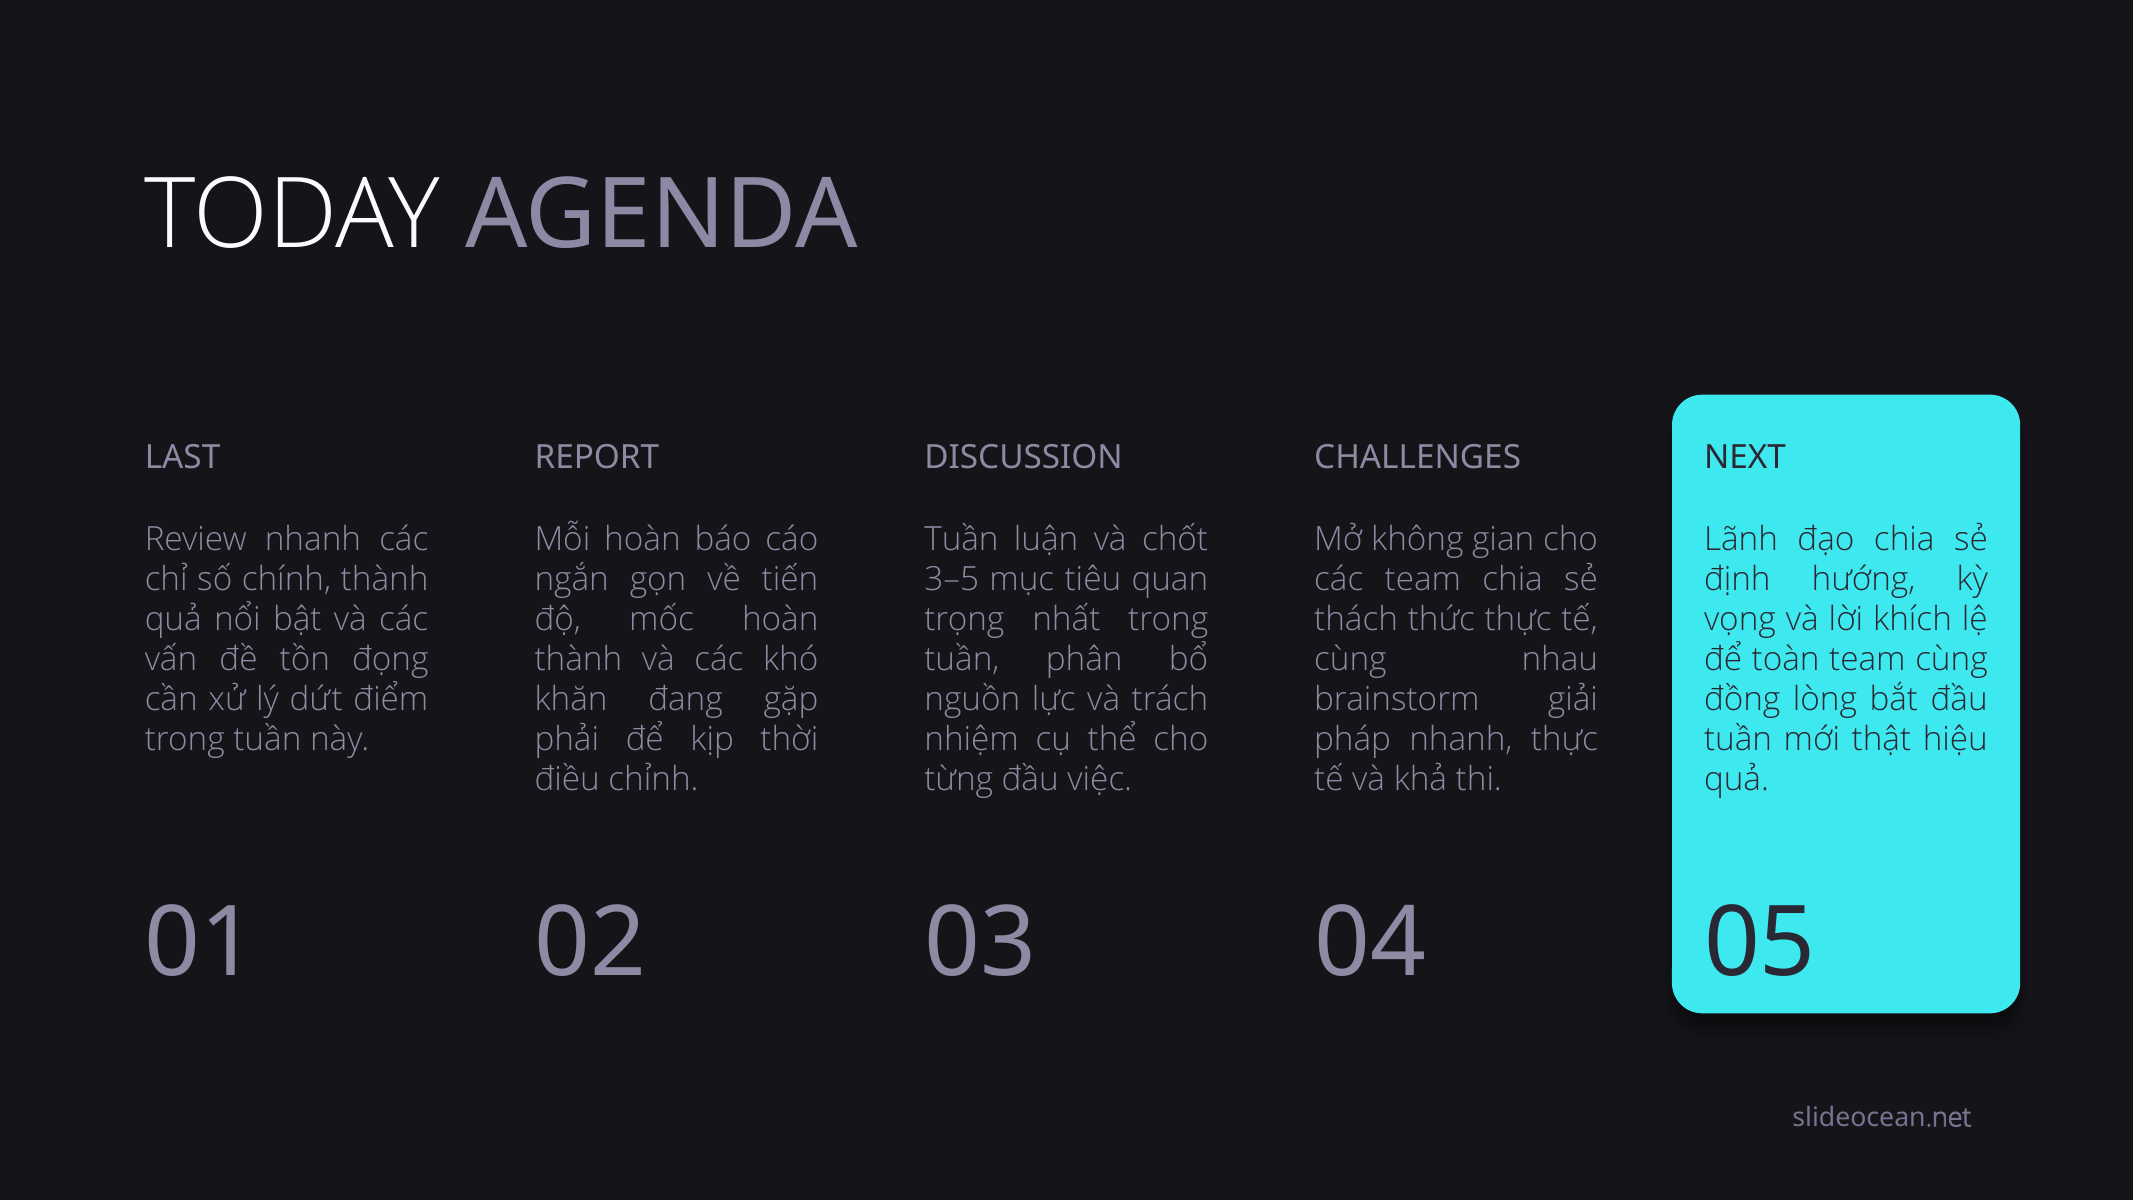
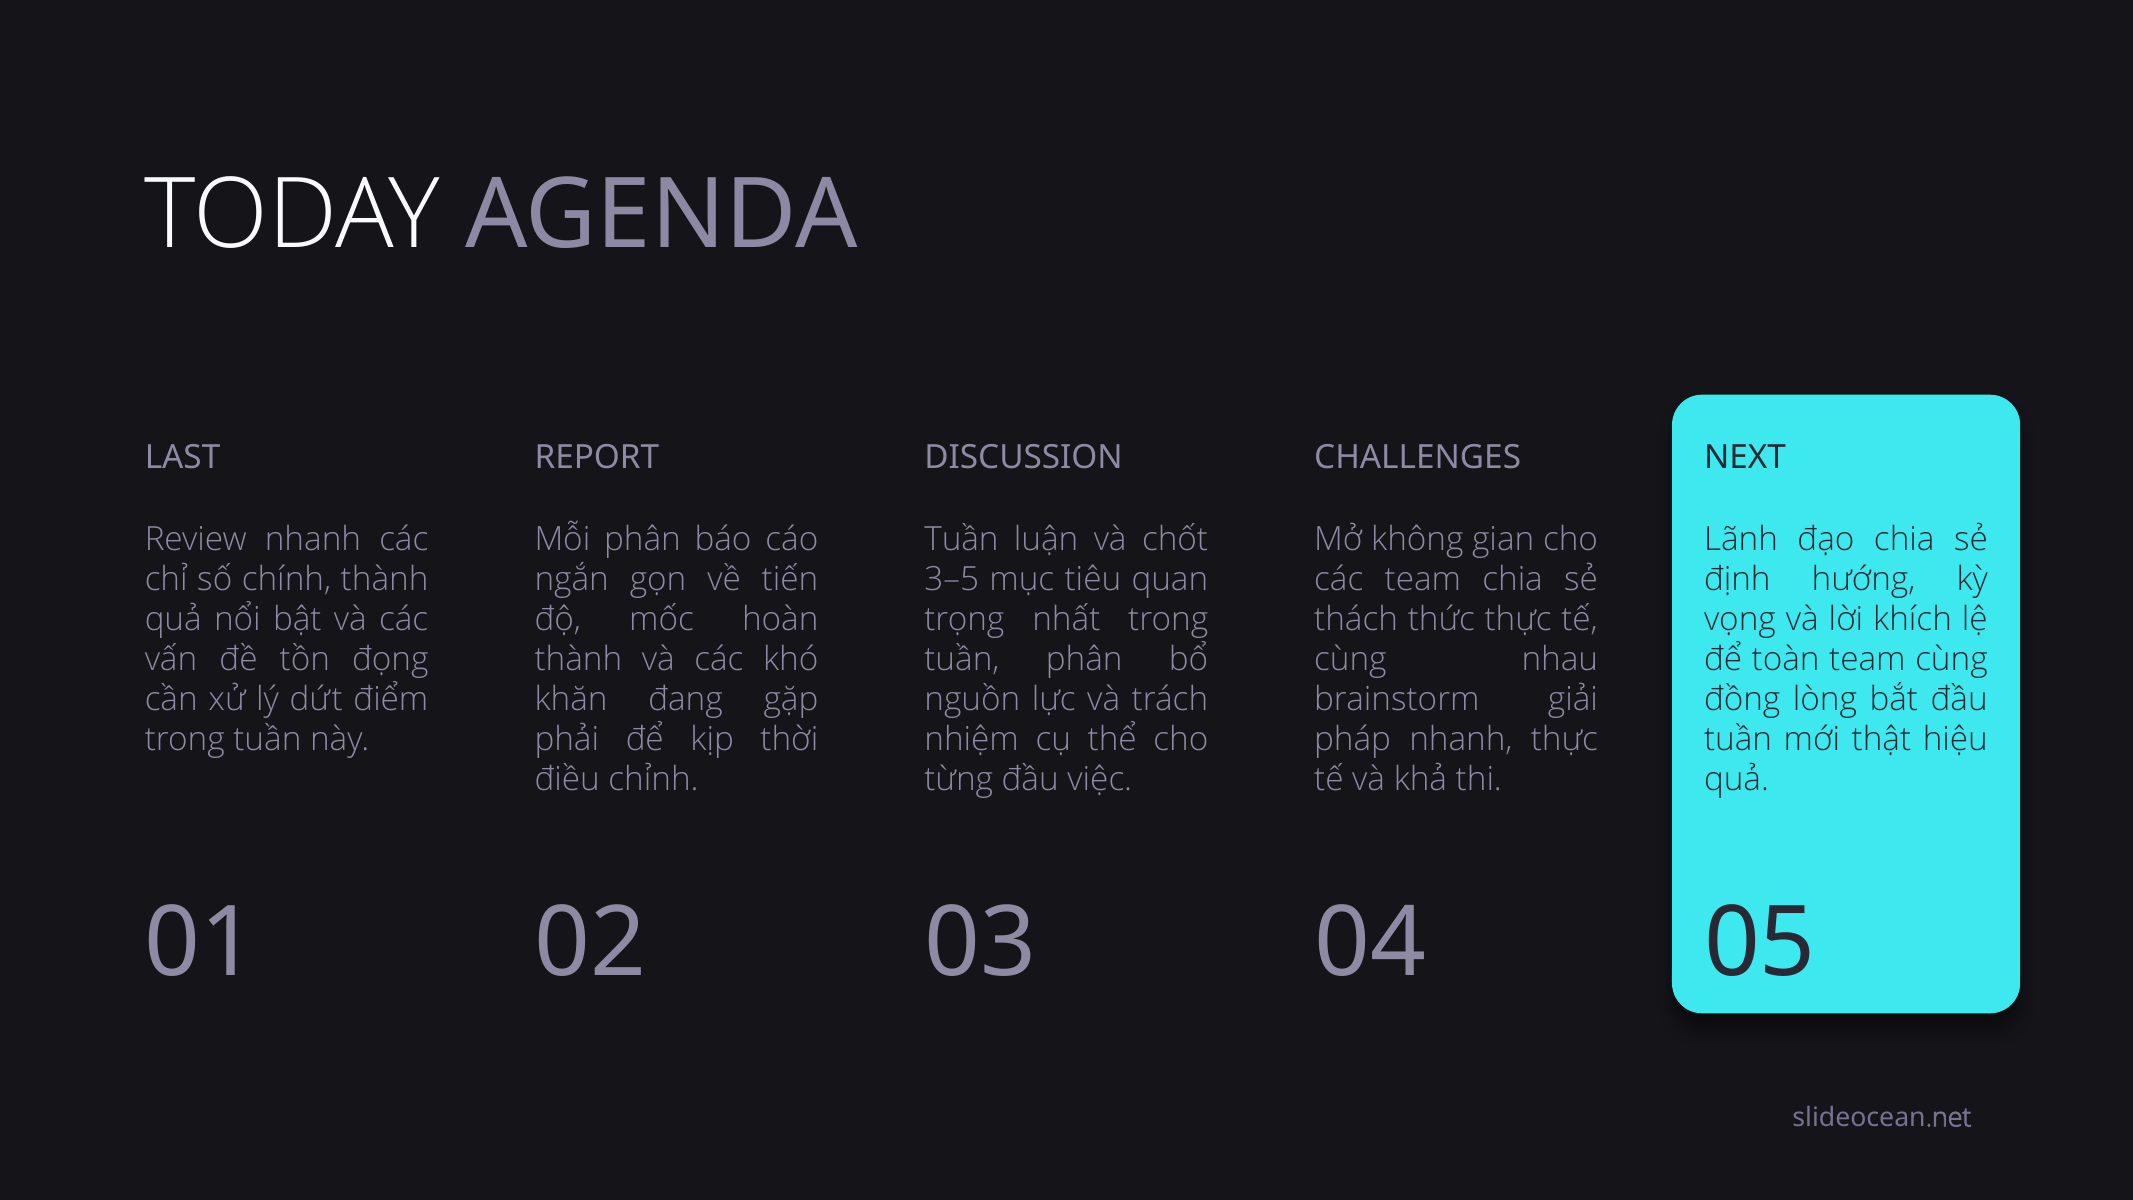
Mỗi hoàn: hoàn -> phân (642, 540)
